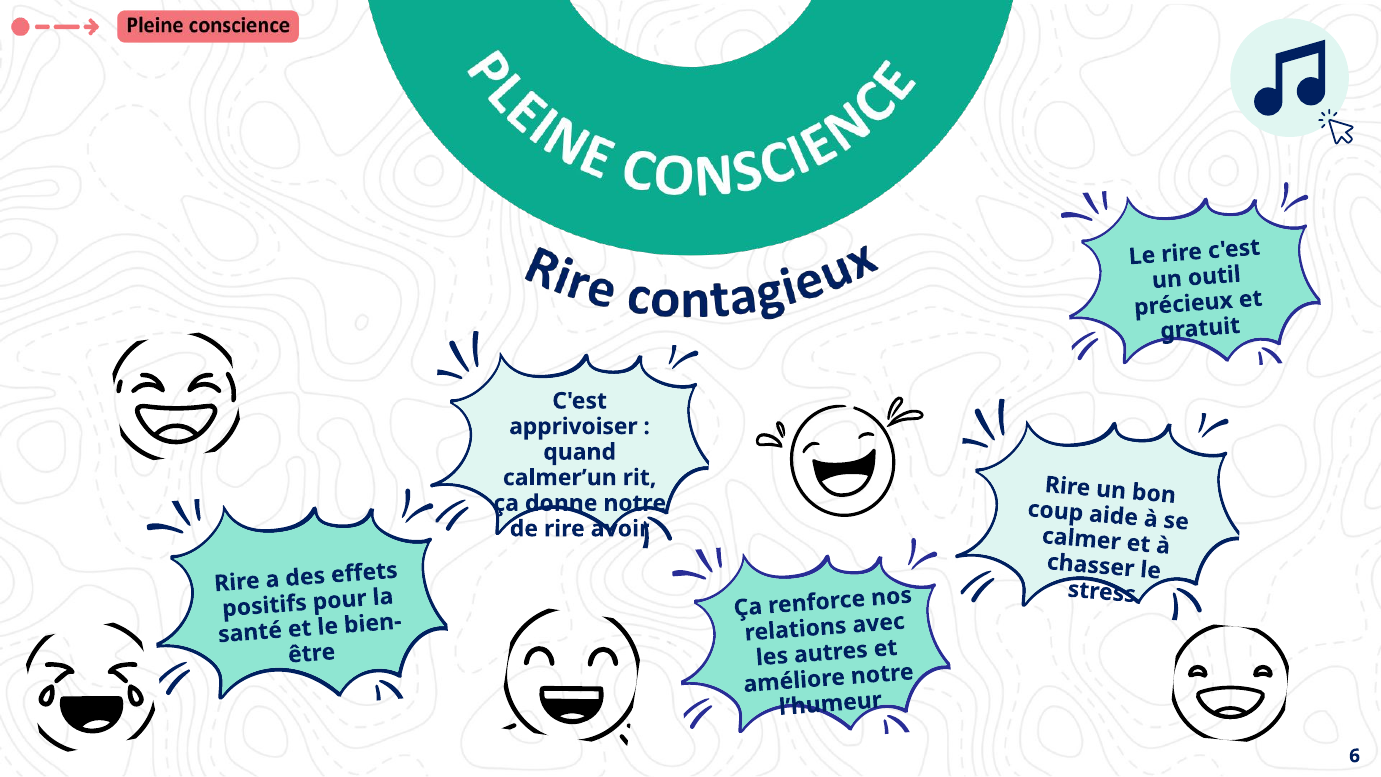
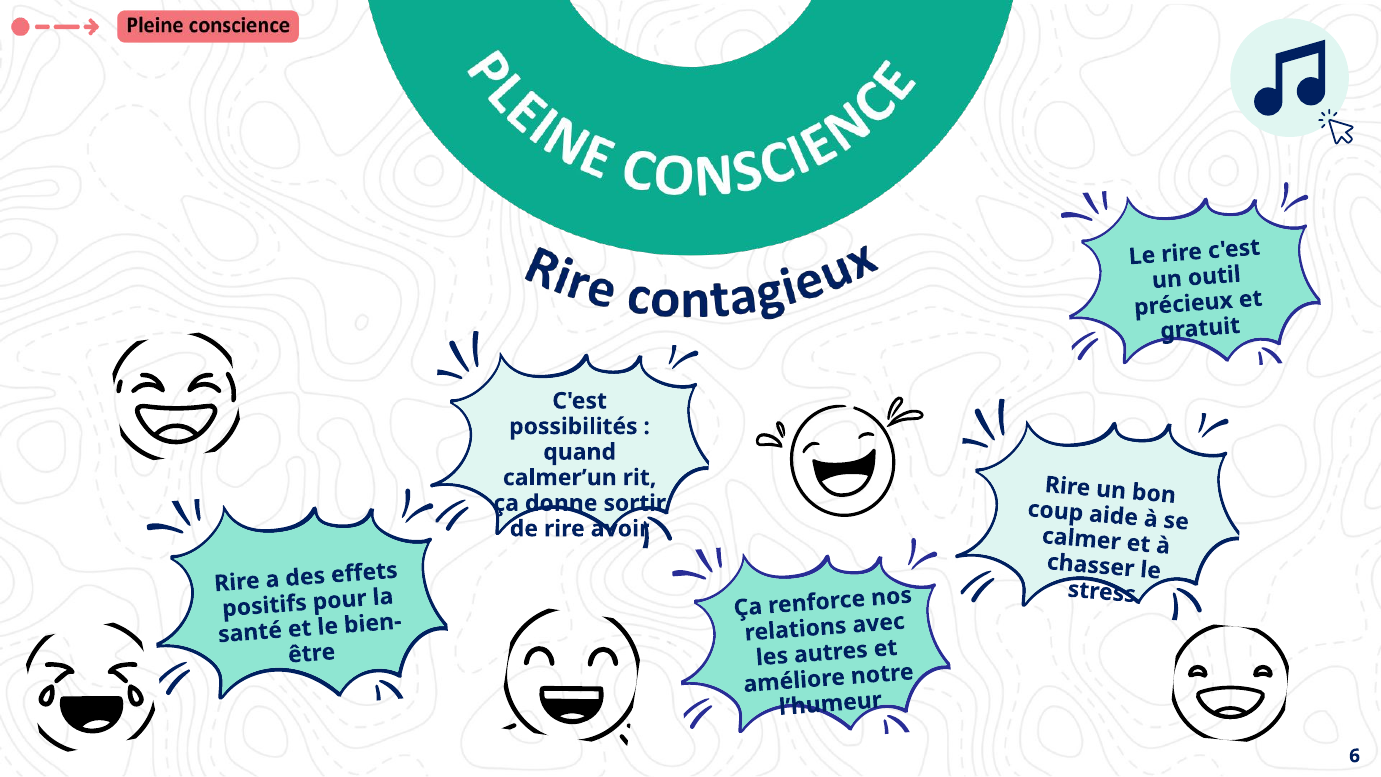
apprivoiser: apprivoiser -> possibilités (573, 426)
donne notre: notre -> sortir (635, 503)
